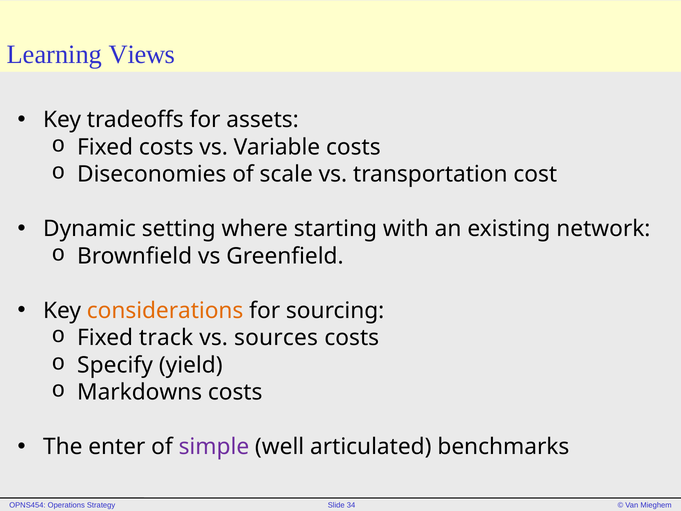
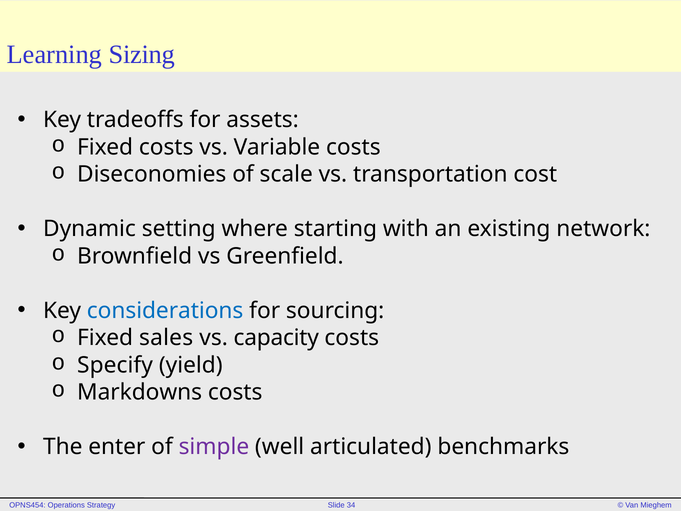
Views: Views -> Sizing (142, 54)
considerations colour: orange -> blue (165, 310)
track: track -> sales (166, 338)
sources: sources -> capacity (276, 338)
